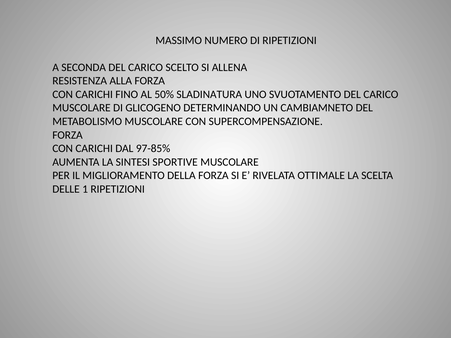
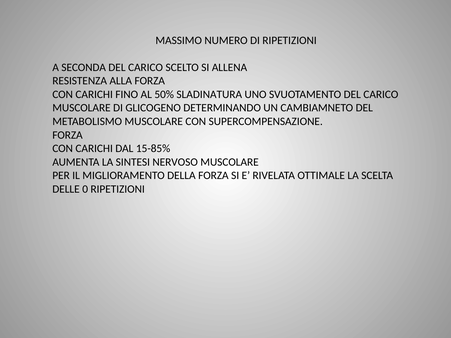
97-85%: 97-85% -> 15-85% (153, 149)
SPORTIVE: SPORTIVE -> NERVOSO (175, 162)
1: 1 -> 0 (85, 189)
